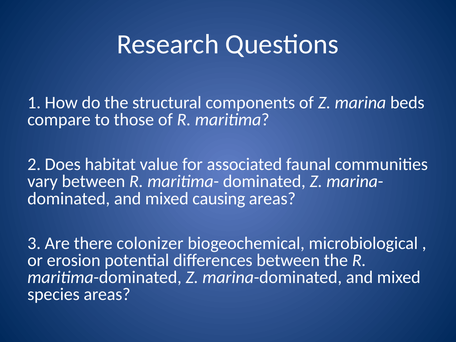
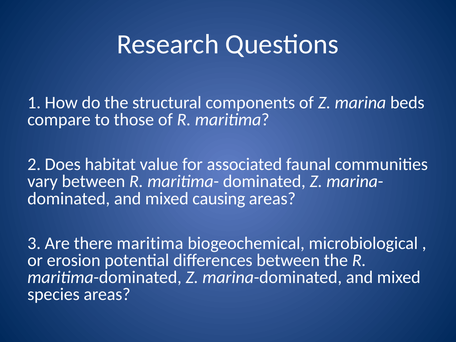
there colonizer: colonizer -> maritima (150, 243)
